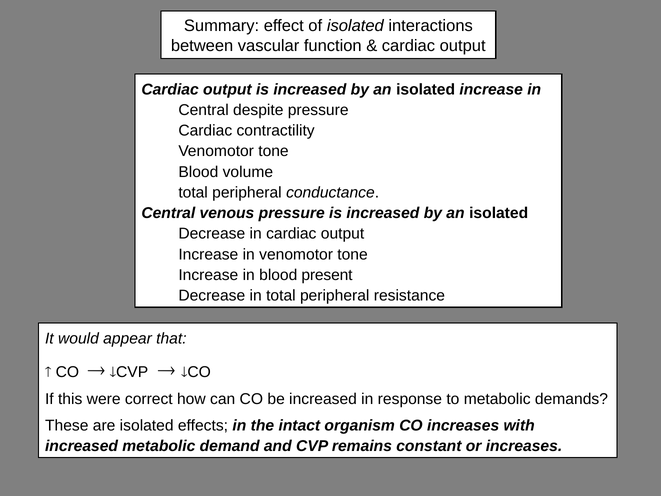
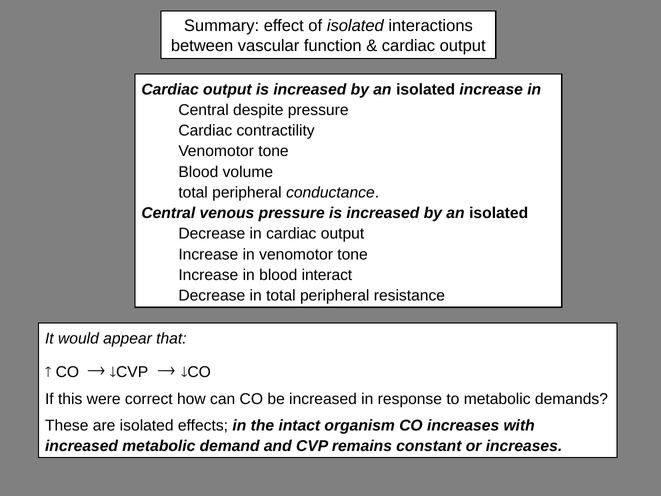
present: present -> interact (327, 275)
